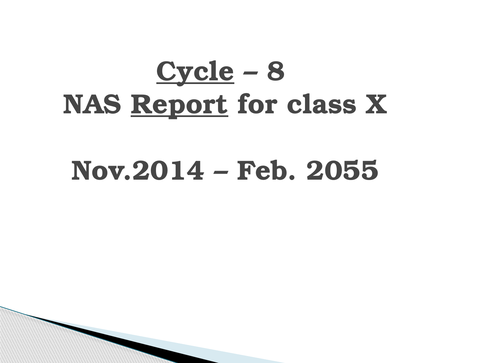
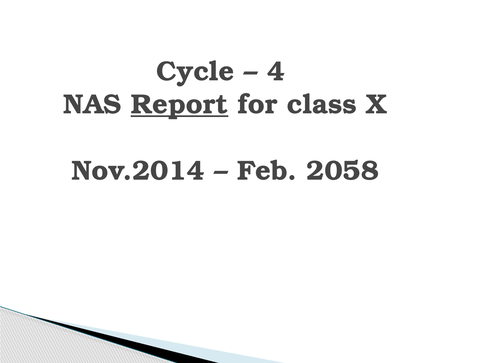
Cycle underline: present -> none (195, 71)
8: 8 -> 4 (276, 71)
2055: 2055 -> 2058 (343, 170)
